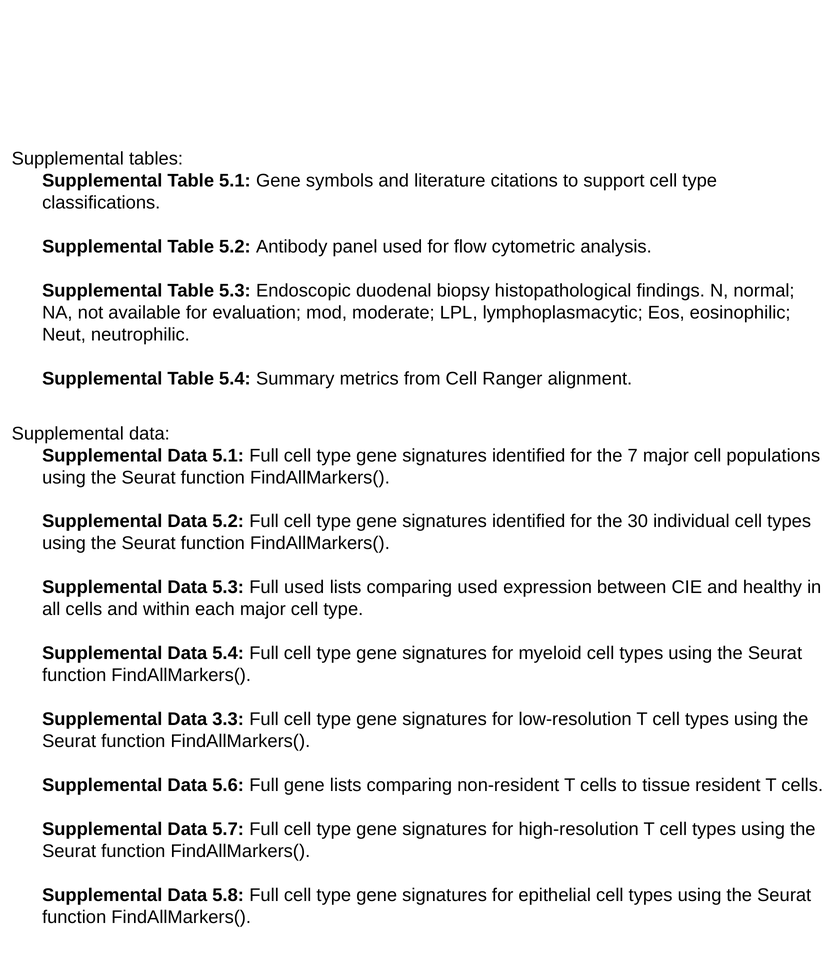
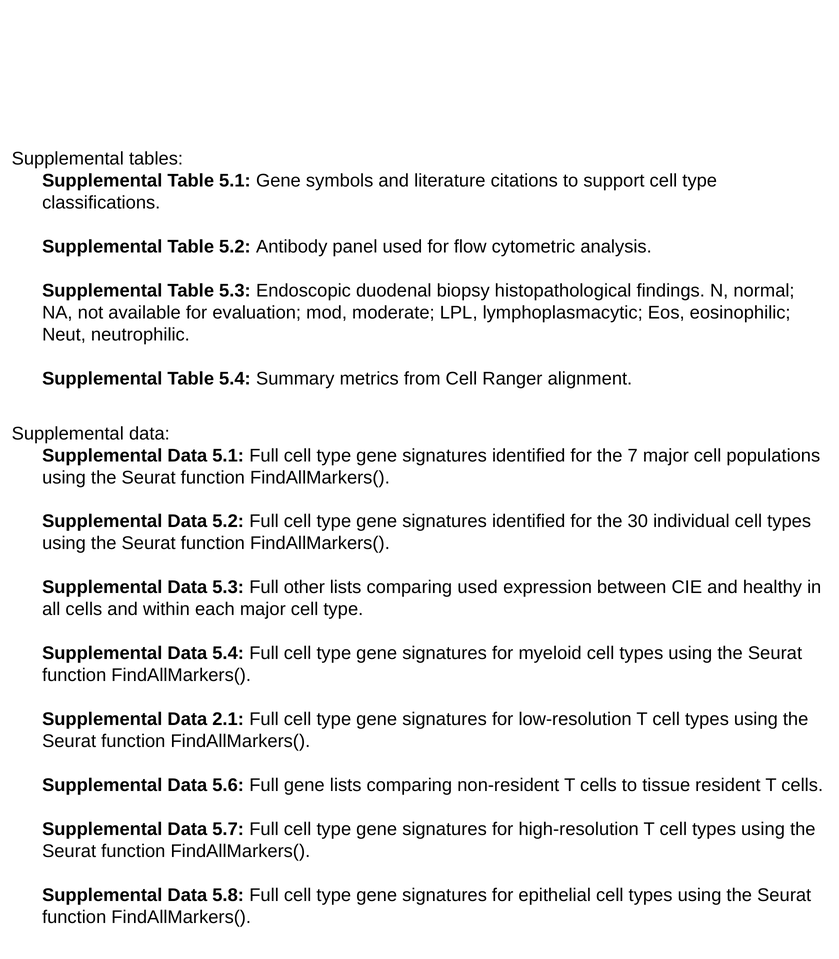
Full used: used -> other (304, 587)
3.3: 3.3 -> 2.1 (228, 719)
